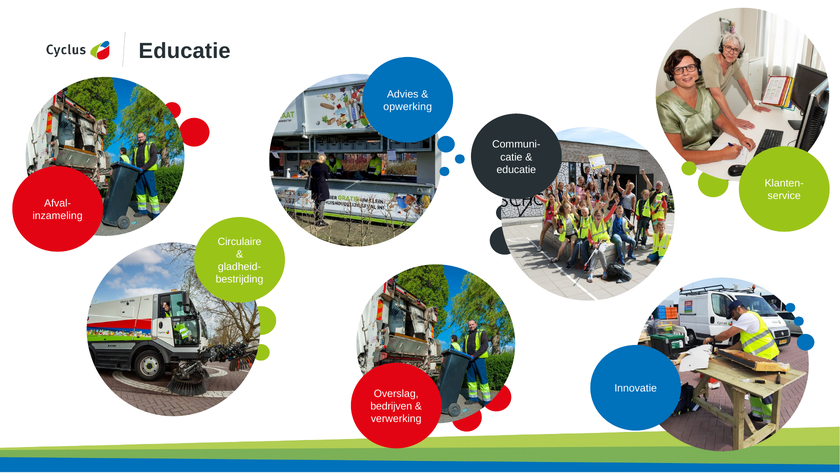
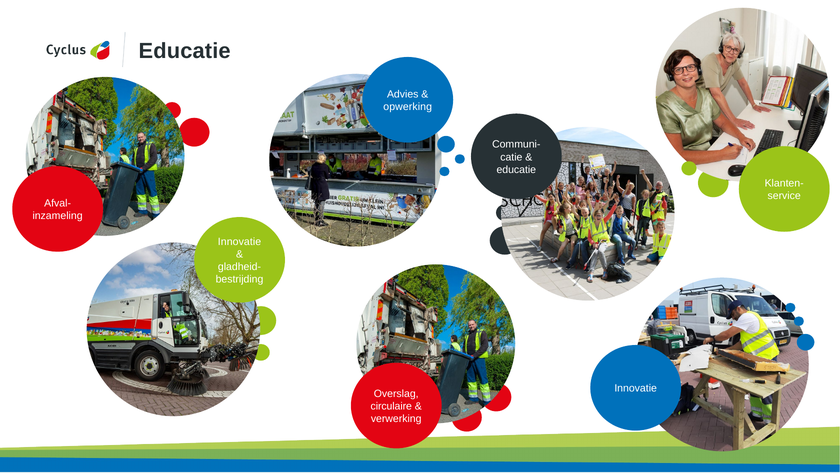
Circulaire: Circulaire -> Innovatie (240, 241)
bedrijven: bedrijven -> circulaire (391, 406)
